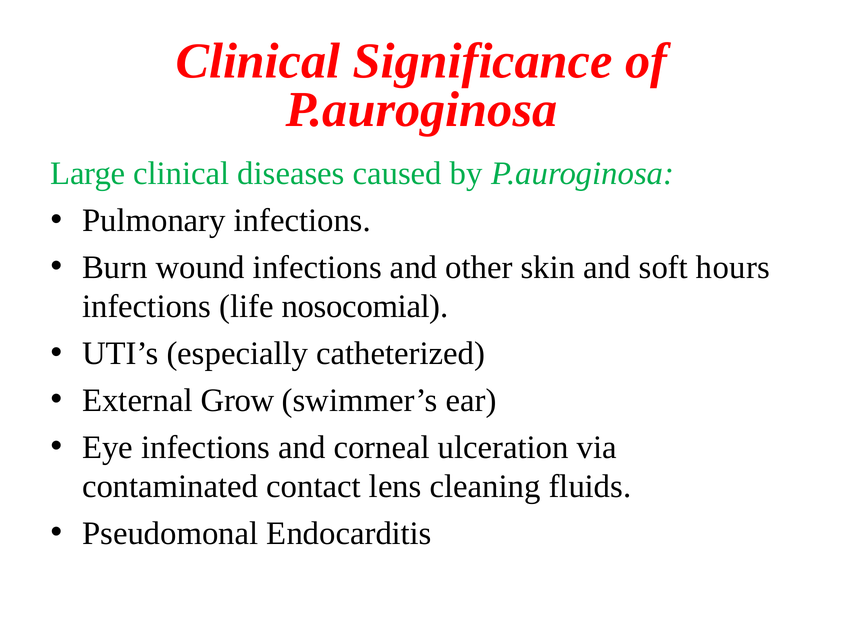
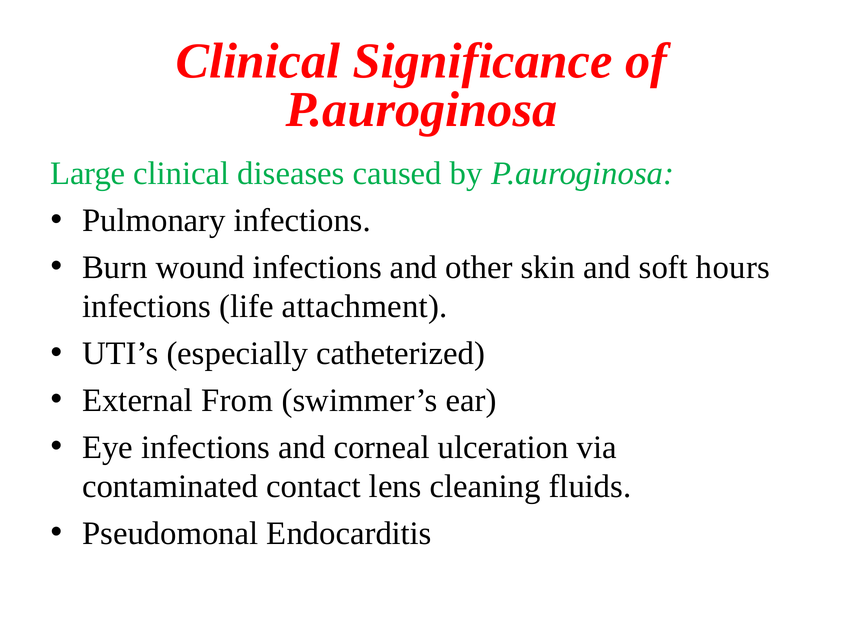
nosocomial: nosocomial -> attachment (365, 307)
Grow: Grow -> From (237, 401)
